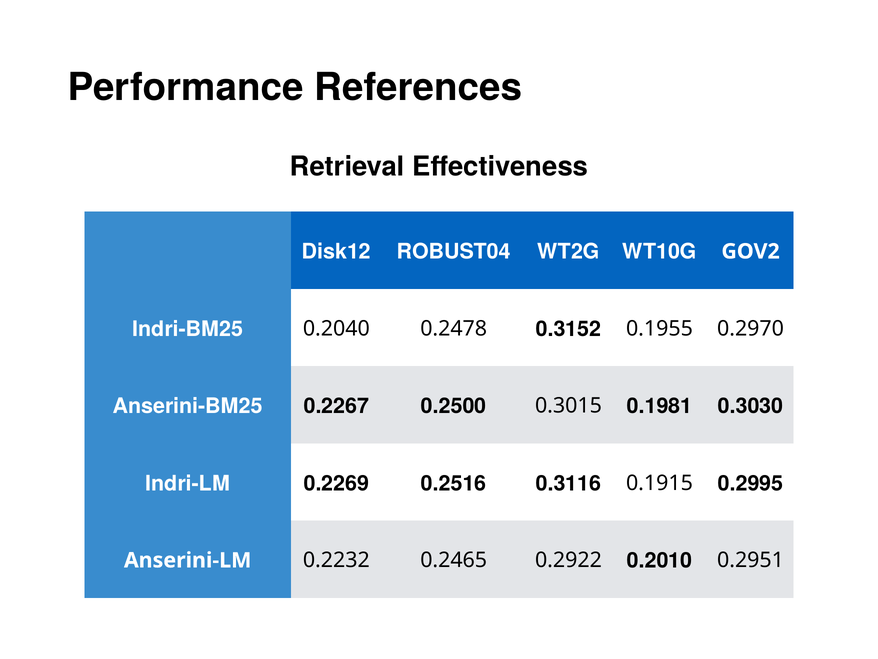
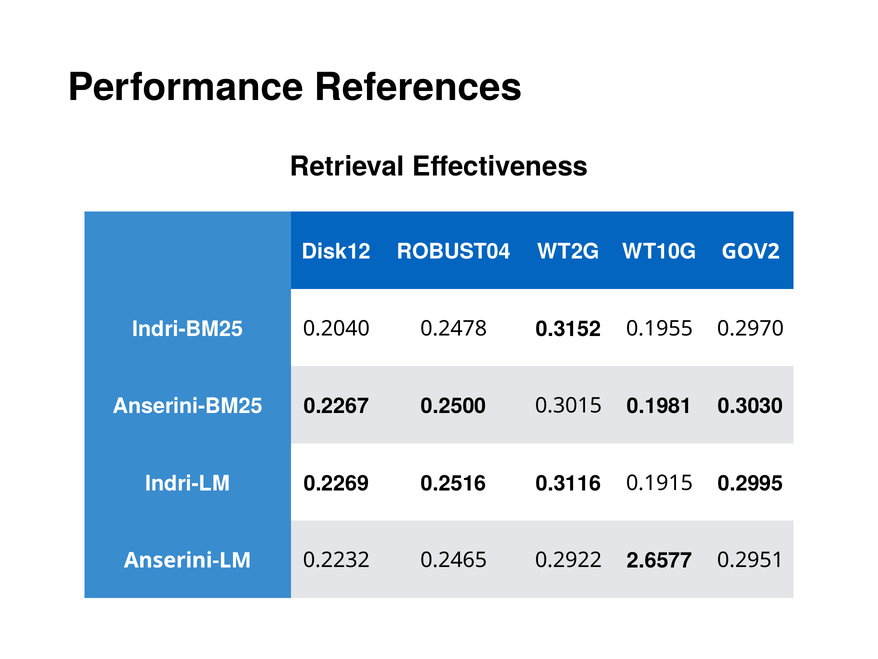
0.2010: 0.2010 -> 2.6577 (660, 560)
